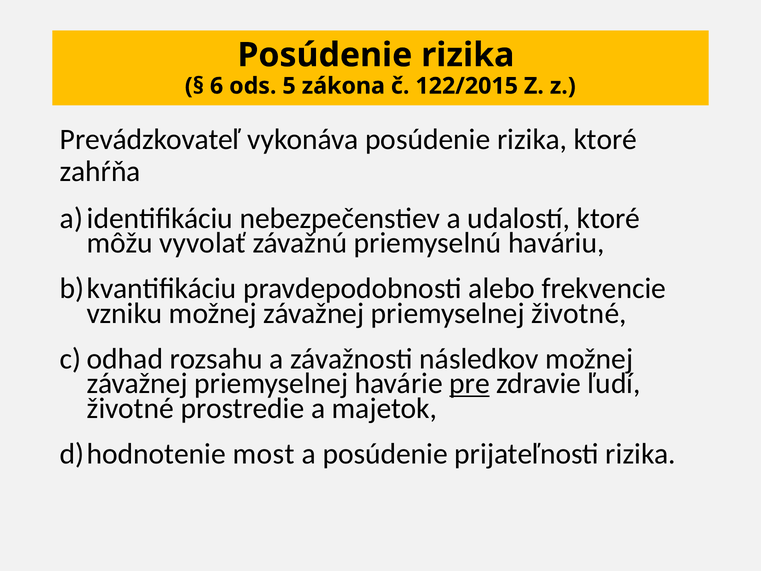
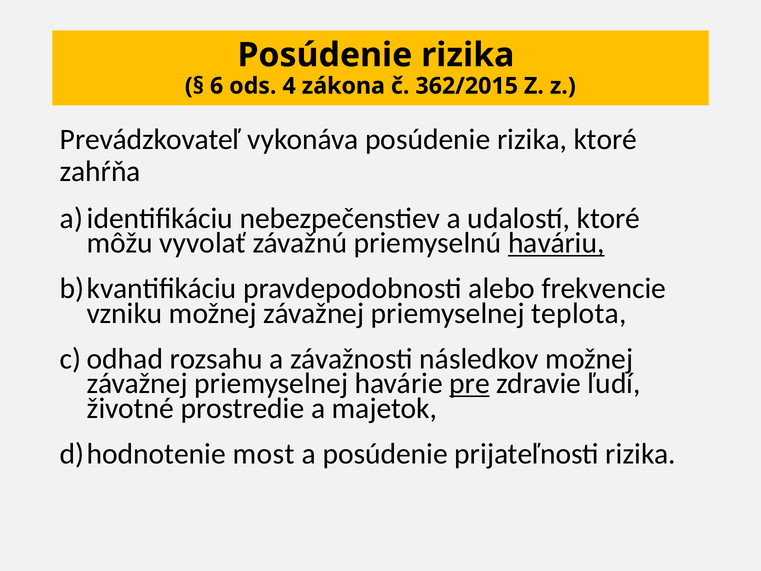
5: 5 -> 4 (289, 86)
122/2015: 122/2015 -> 362/2015 (467, 86)
haváriu underline: none -> present (556, 243)
priemyselnej životné: životné -> teplota (579, 313)
